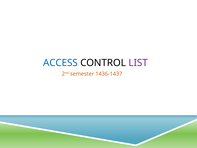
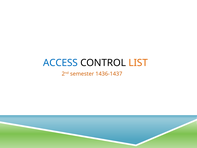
LIST colour: purple -> orange (138, 63)
